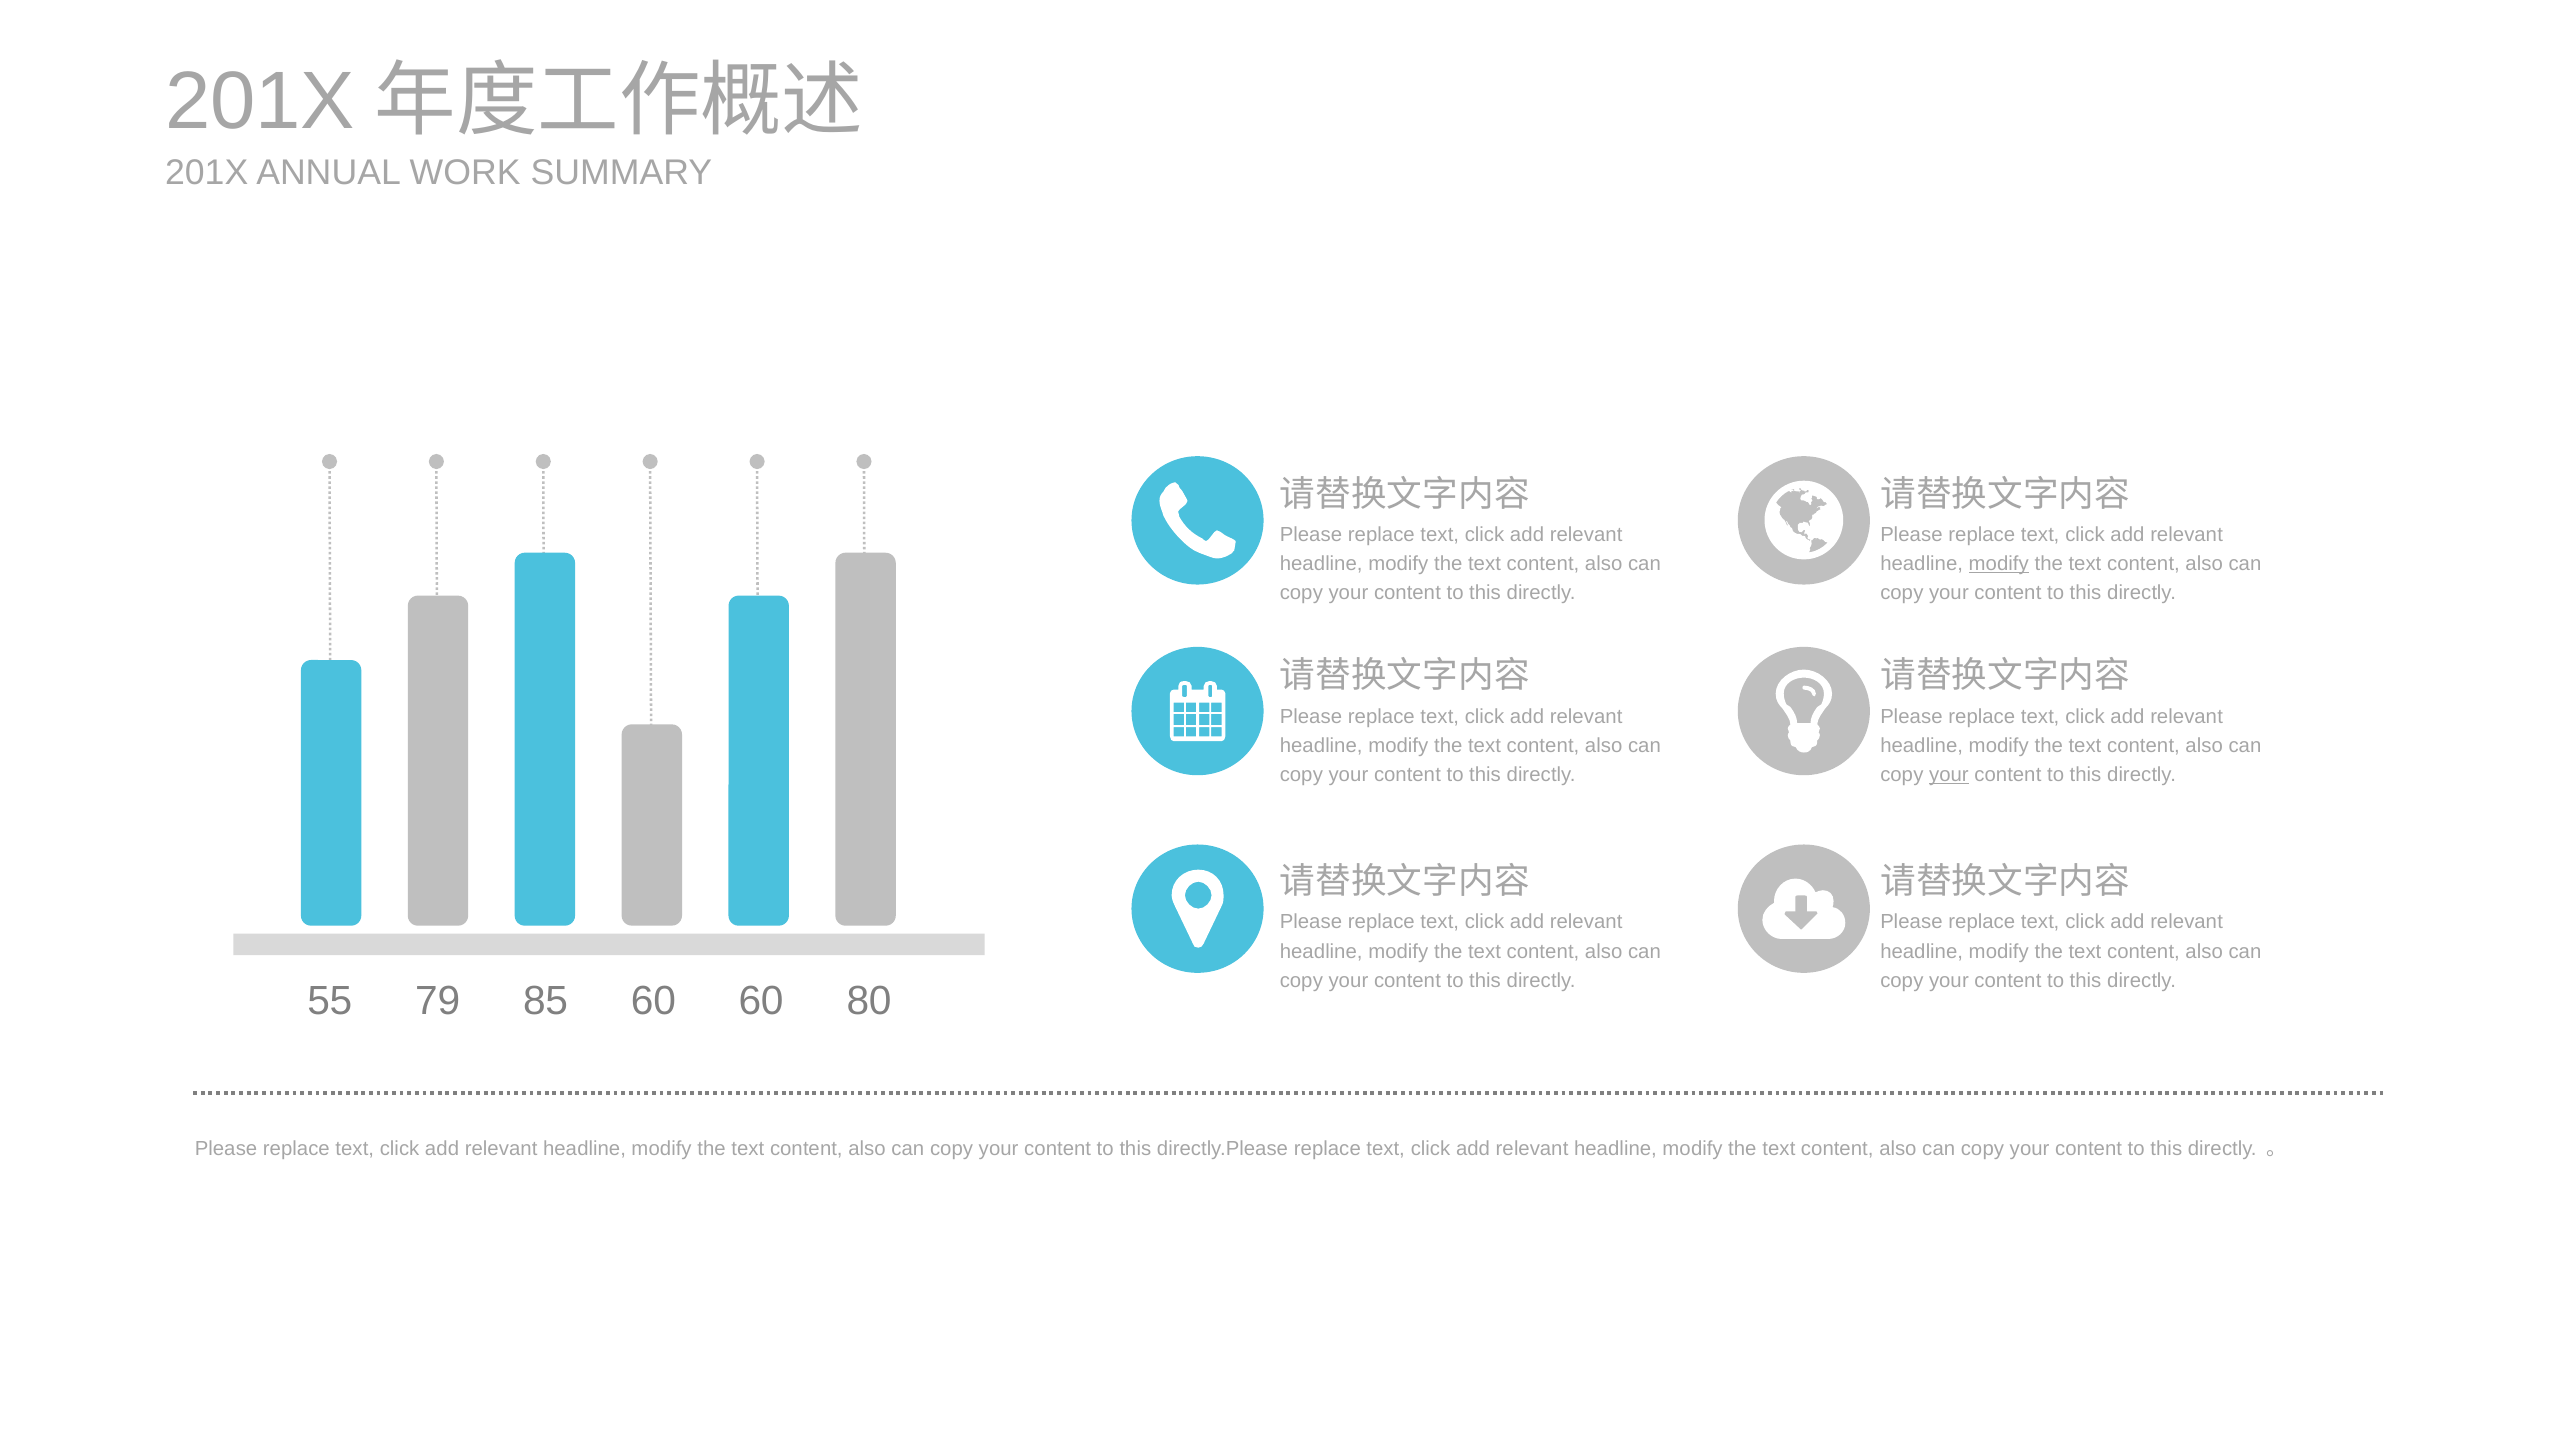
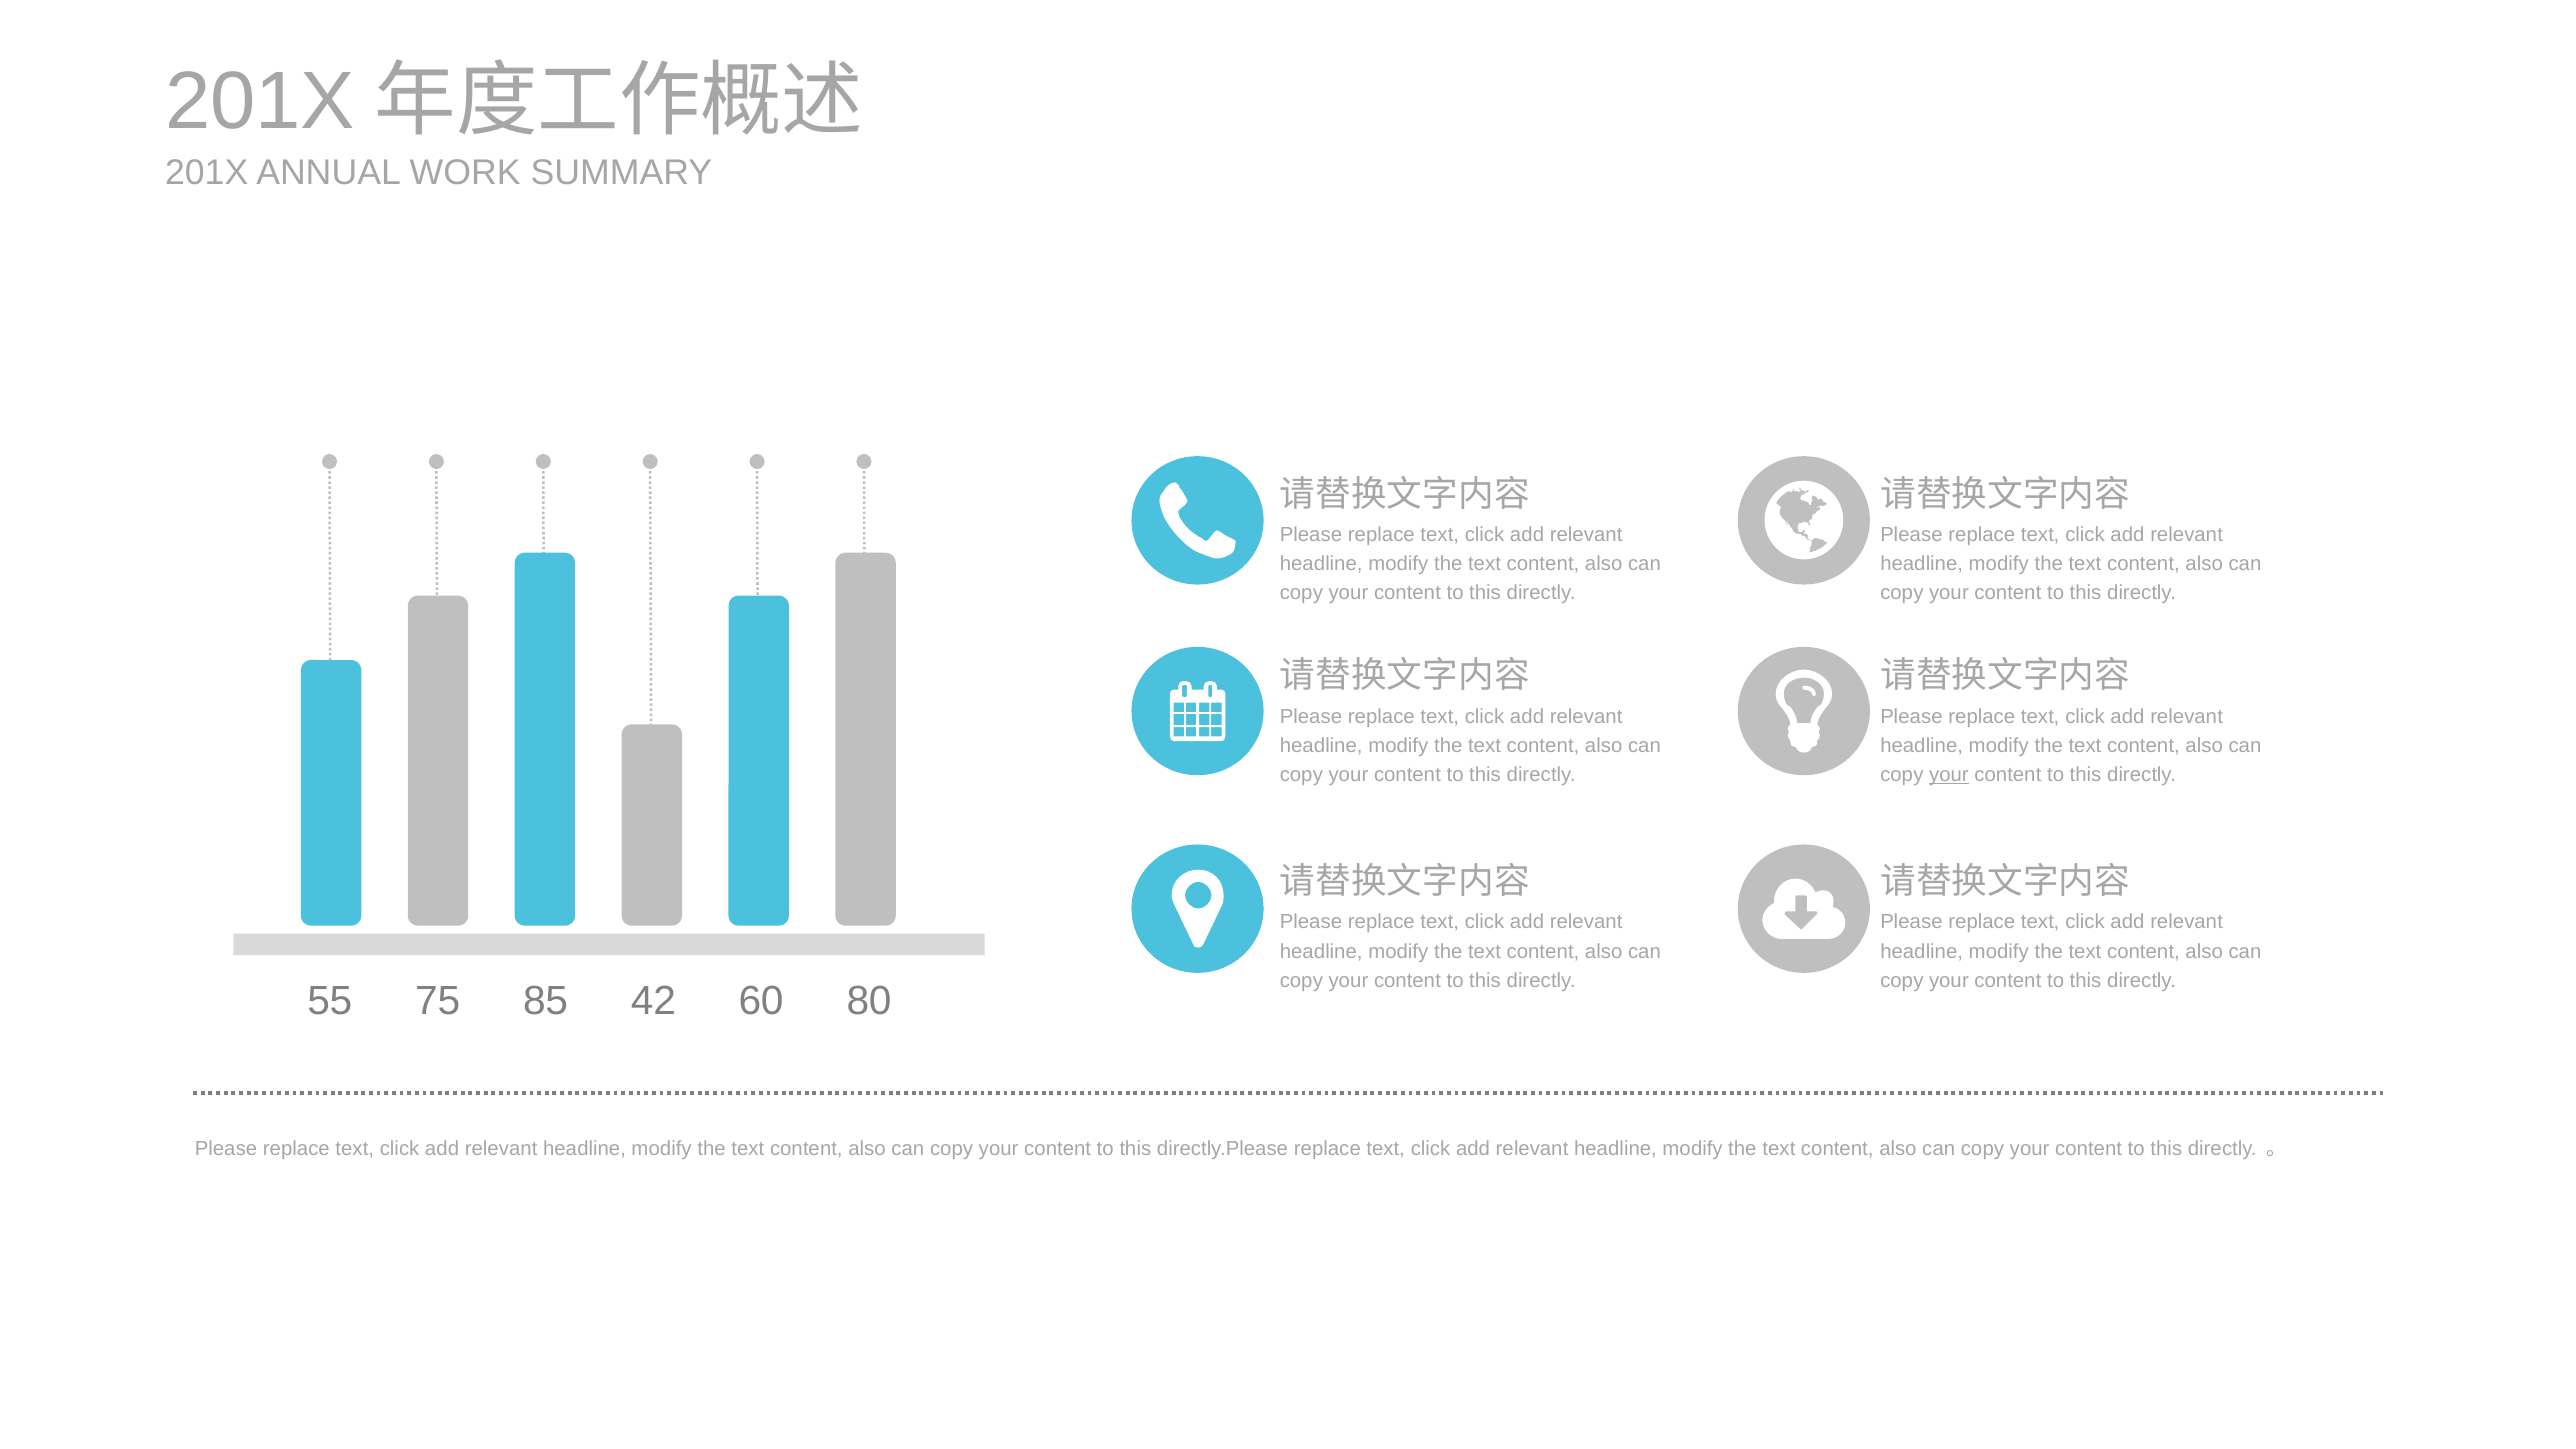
modify underline: present -> none (1999, 564)
79: 79 -> 75 (438, 1001)
85 60: 60 -> 42 (653, 1001)
